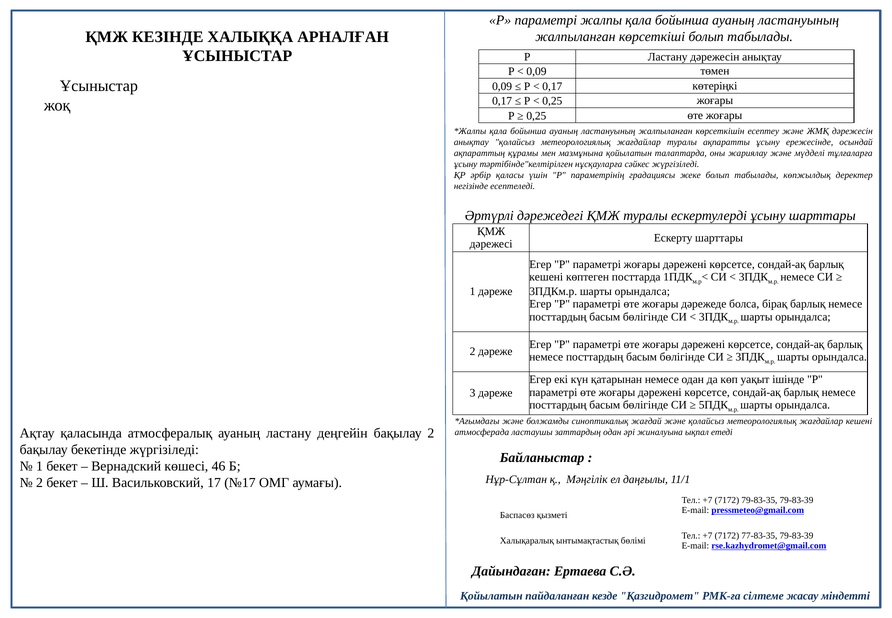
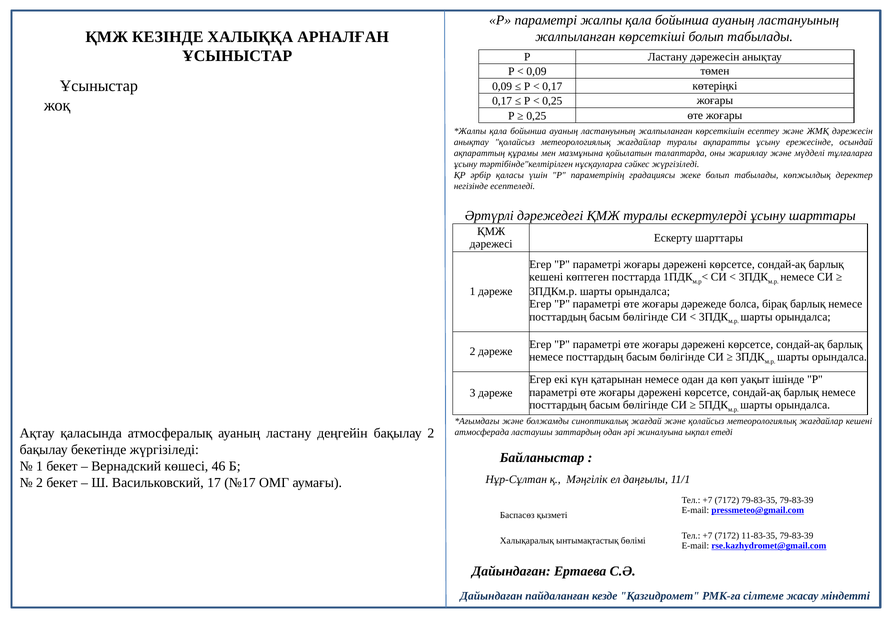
77-83-35: 77-83-35 -> 11-83-35 (759, 535)
Қойылатын: Қойылатын -> Дайындаған (491, 596)
